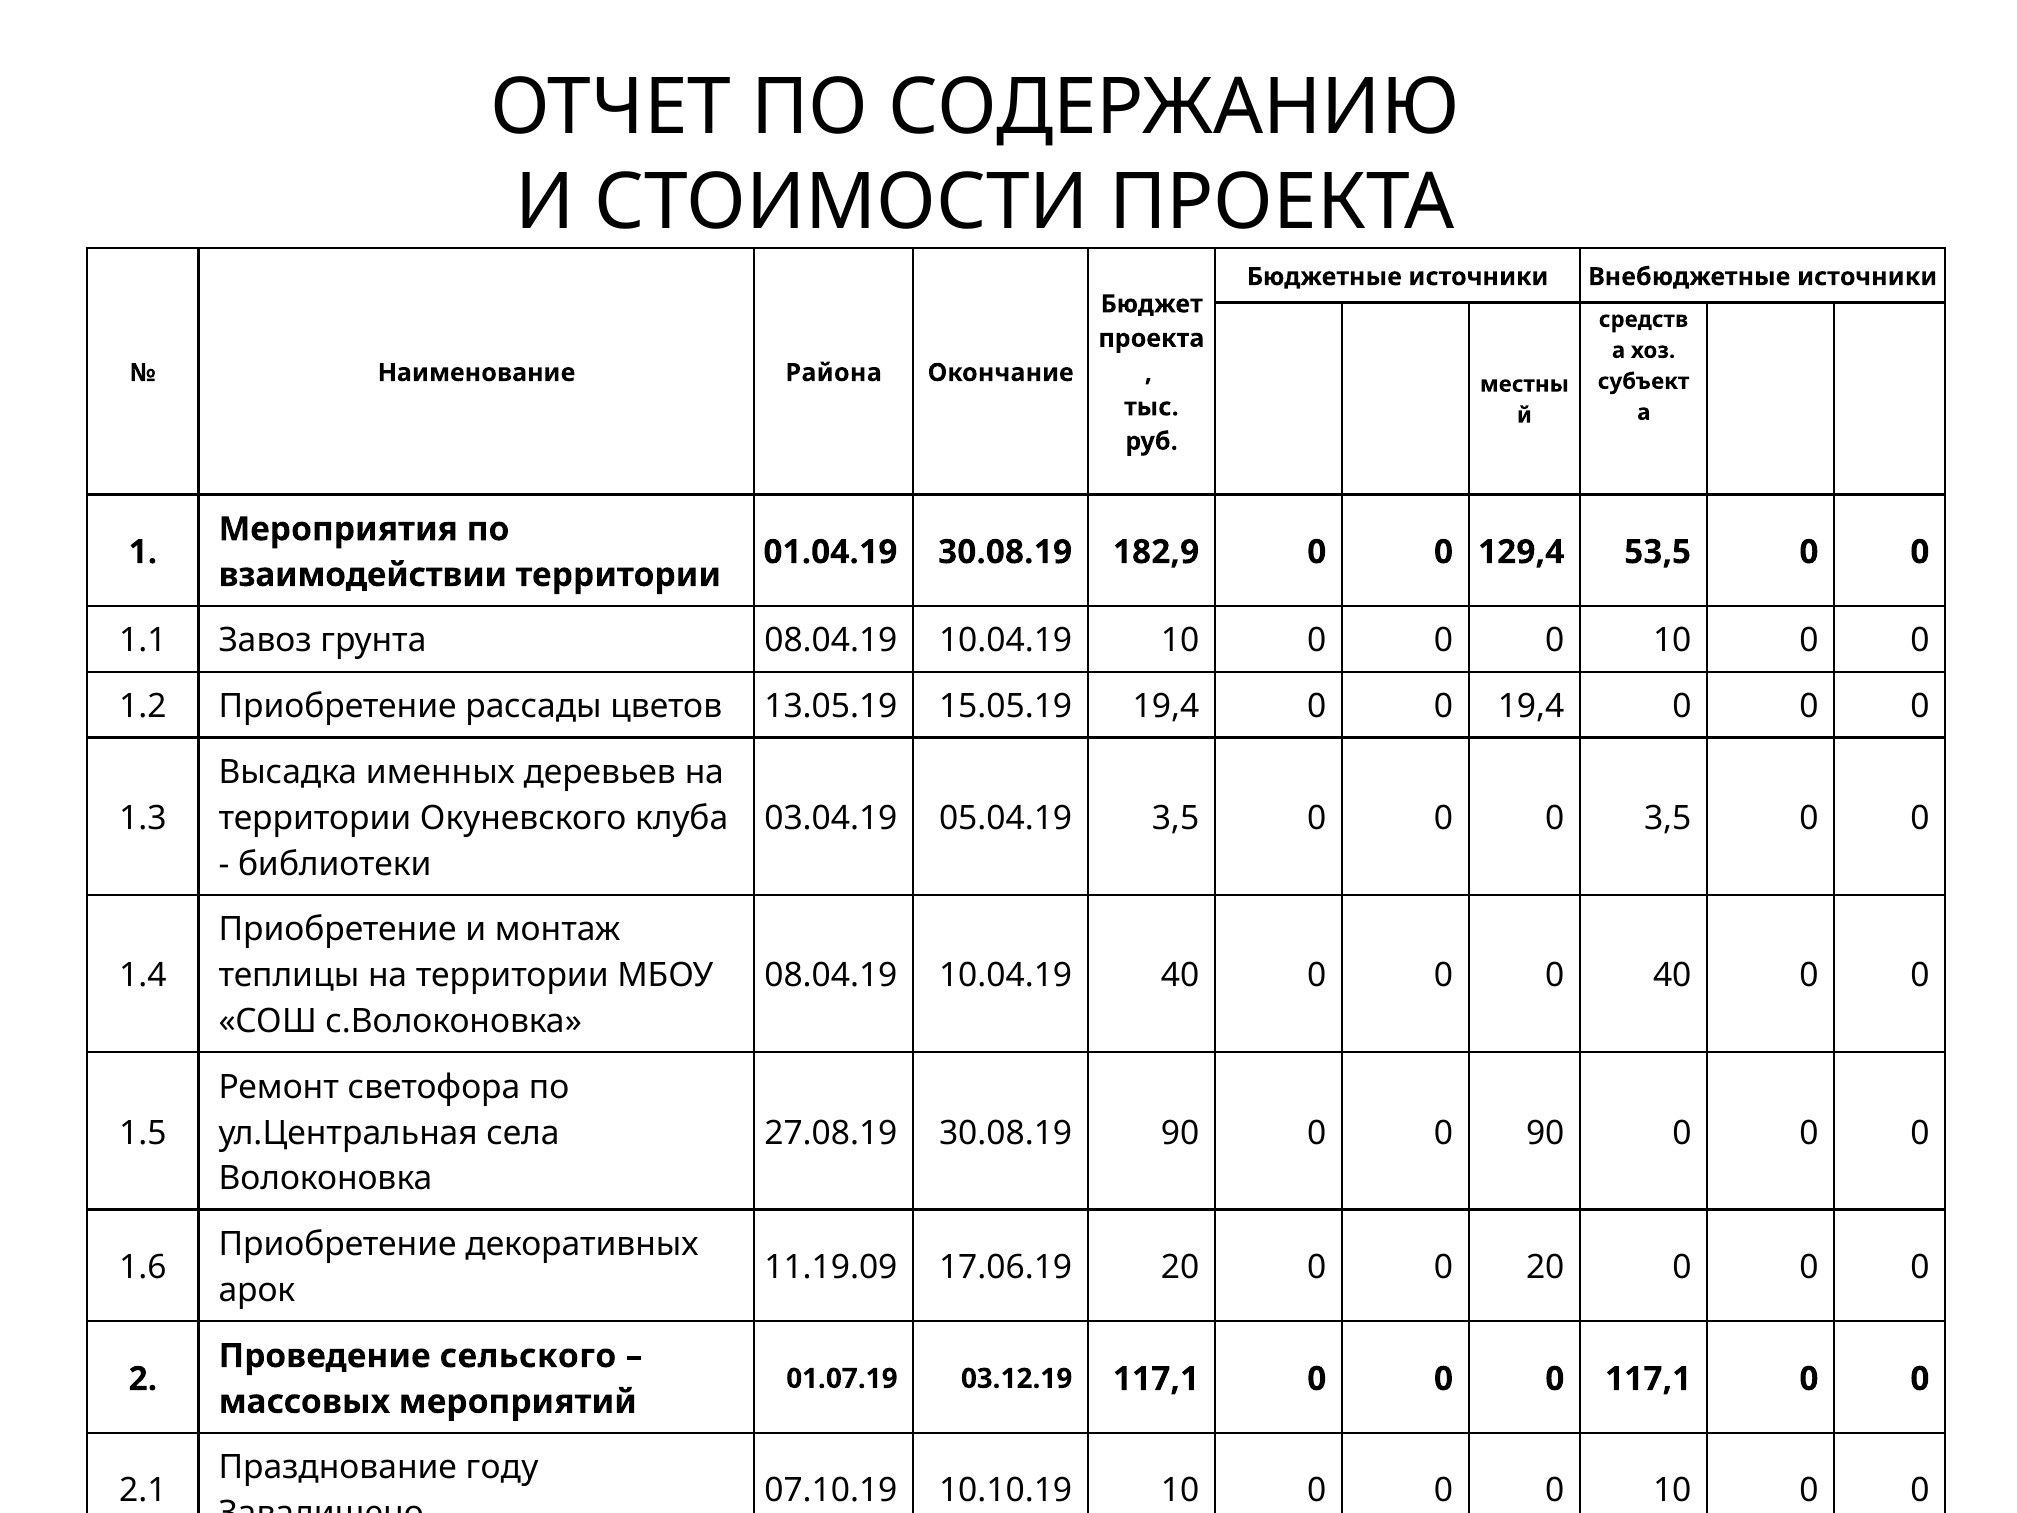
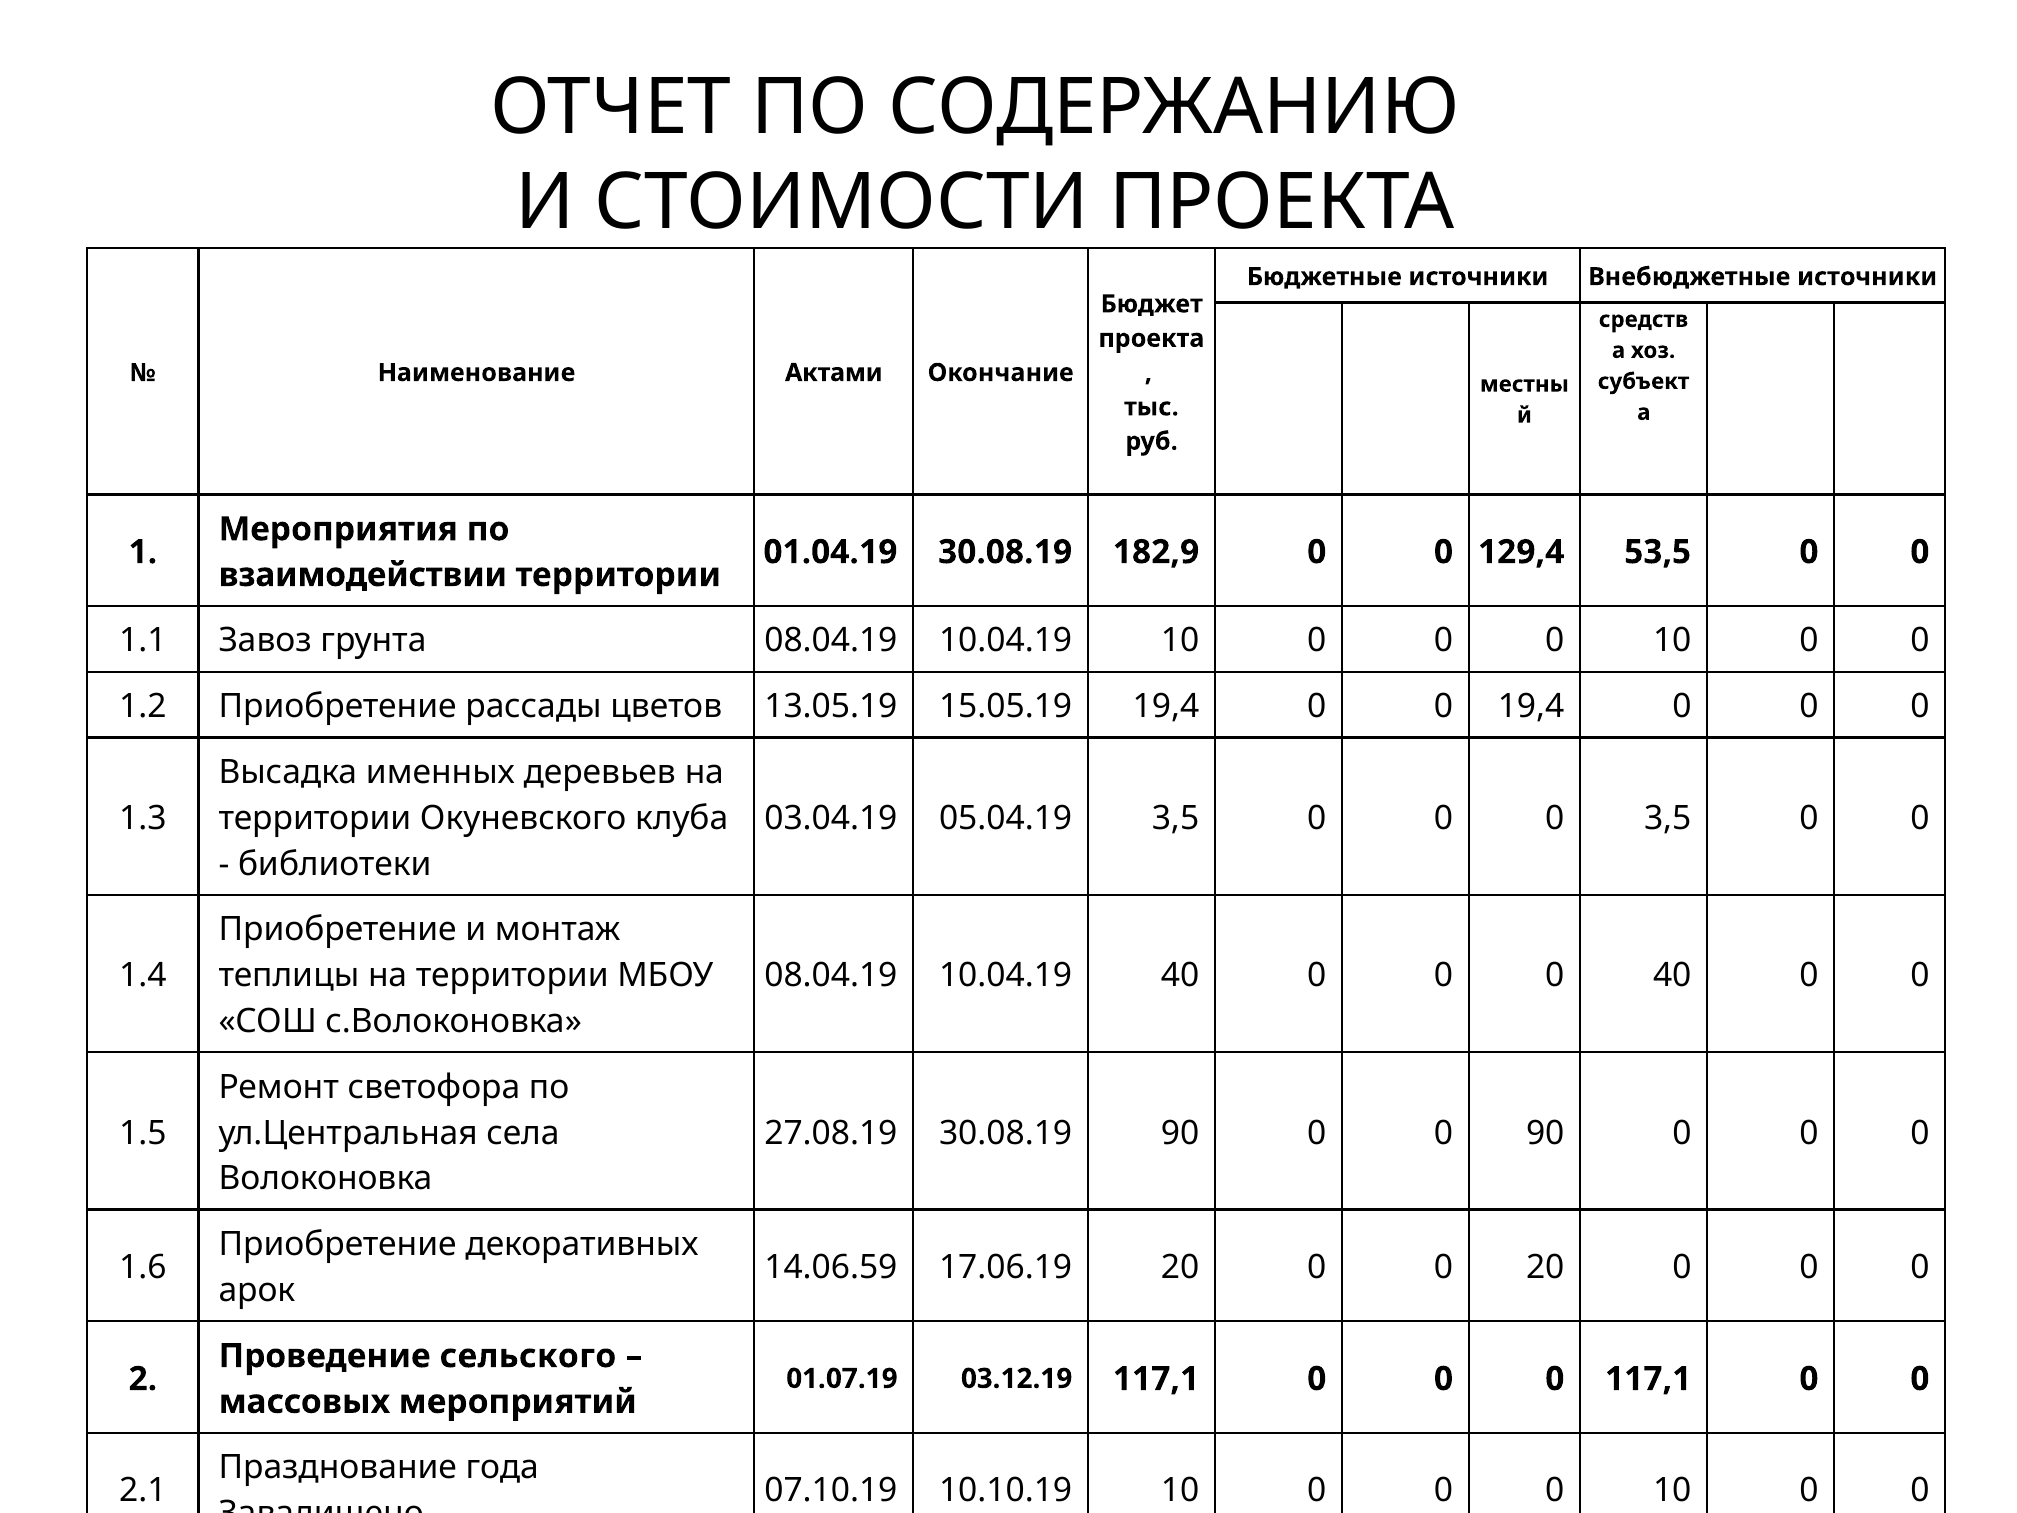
Района: Района -> Актами (834, 373)
11.19.09: 11.19.09 -> 14.06.59 (831, 1267)
году: году -> года (502, 1467)
